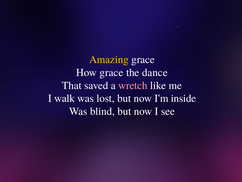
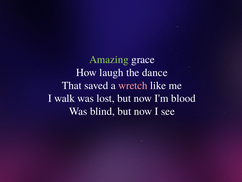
Amazing colour: yellow -> light green (109, 59)
How grace: grace -> laugh (111, 72)
inside: inside -> blood (183, 98)
